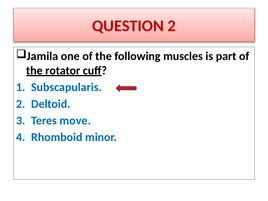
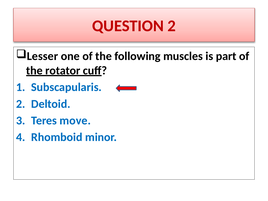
Jamila: Jamila -> Lesser (42, 56)
